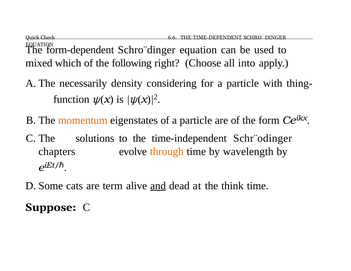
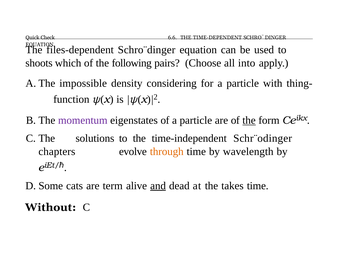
form-dependent: form-dependent -> files-dependent (80, 50)
mixed: mixed -> shoots (39, 63)
right: right -> pairs (167, 63)
necessarily: necessarily -> impossible (83, 83)
momentum colour: orange -> purple (83, 120)
the underline: none -> present (249, 120)
think: think -> takes (232, 186)
Suppose: Suppose -> Without (51, 208)
